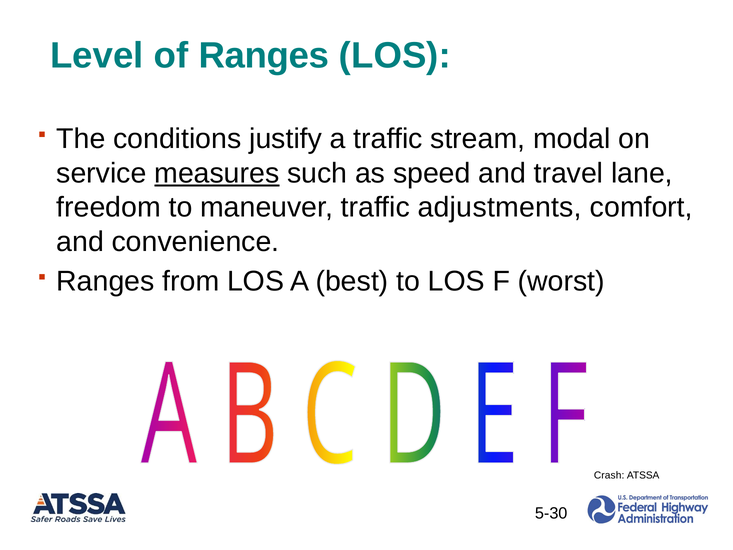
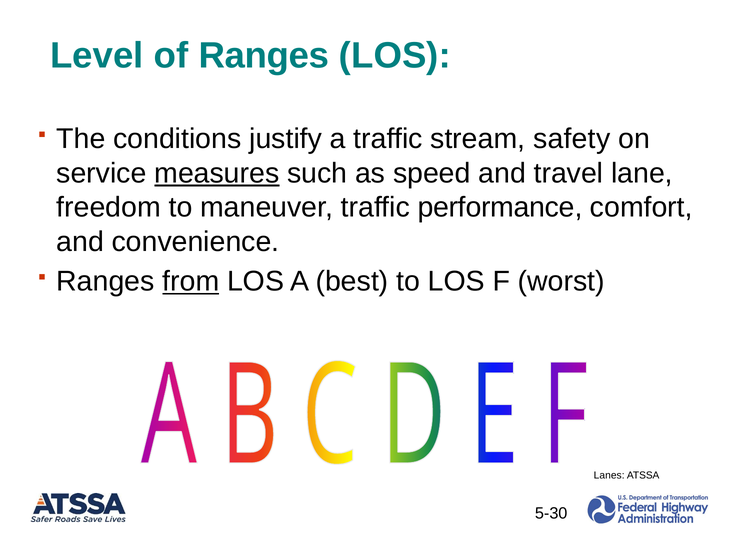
modal: modal -> safety (572, 139)
adjustments: adjustments -> performance (500, 207)
from underline: none -> present (191, 281)
Crash: Crash -> Lanes (609, 475)
